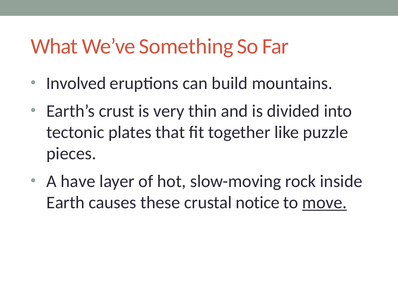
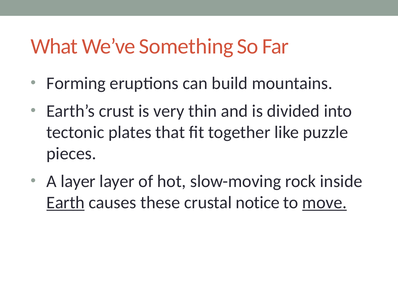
Involved: Involved -> Forming (76, 83)
A have: have -> layer (78, 182)
Earth underline: none -> present (66, 203)
